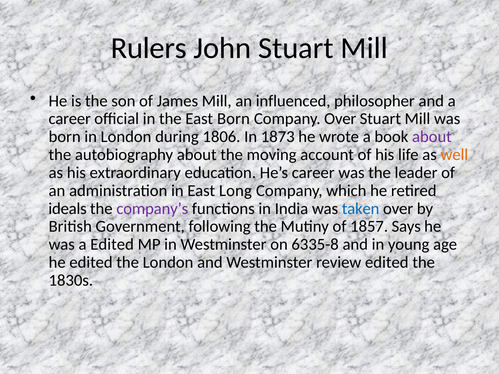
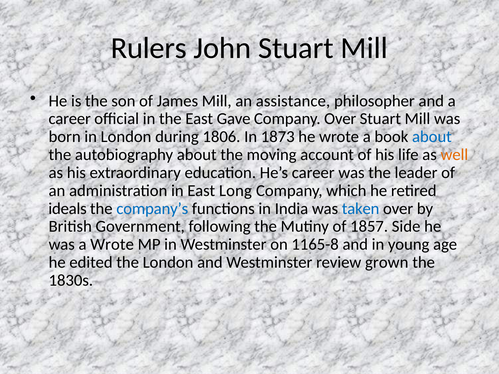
influenced: influenced -> assistance (293, 101)
East Born: Born -> Gave (234, 119)
about colour: purple -> blue (432, 137)
company’s colour: purple -> blue (152, 209)
Says: Says -> Side (406, 227)
a Edited: Edited -> Wrote (112, 245)
6335-8: 6335-8 -> 1165-8 (315, 245)
review edited: edited -> grown (387, 263)
